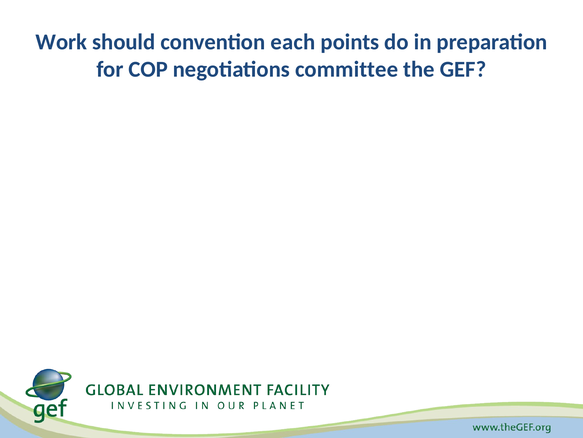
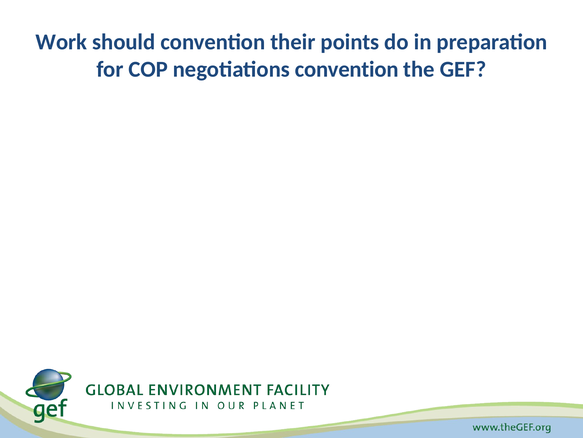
each: each -> their (293, 42)
negotiations committee: committee -> convention (347, 69)
